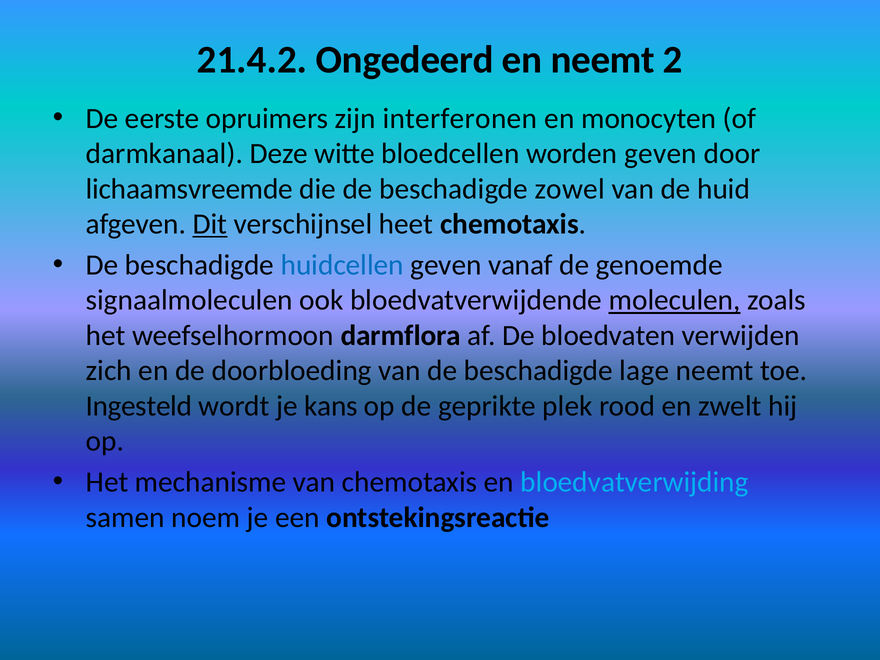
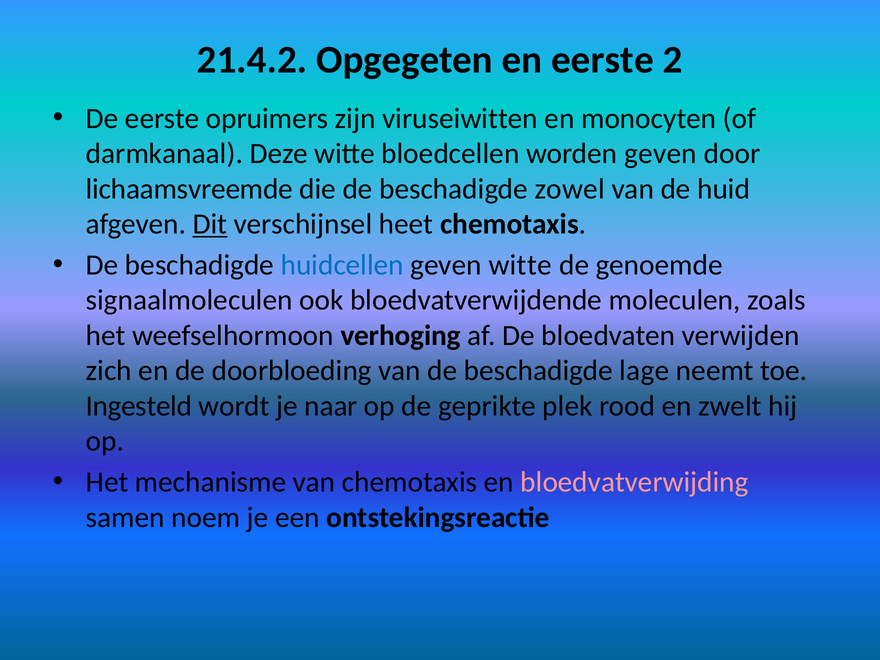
Ongedeerd: Ongedeerd -> Opgegeten (405, 60)
en neemt: neemt -> eerste (602, 60)
interferonen: interferonen -> viruseiwitten (460, 118)
geven vanaf: vanaf -> witte (520, 265)
moleculen underline: present -> none (675, 300)
darmflora: darmflora -> verhoging (401, 335)
kans: kans -> naar (331, 406)
bloedvatverwijding colour: light blue -> pink (634, 482)
